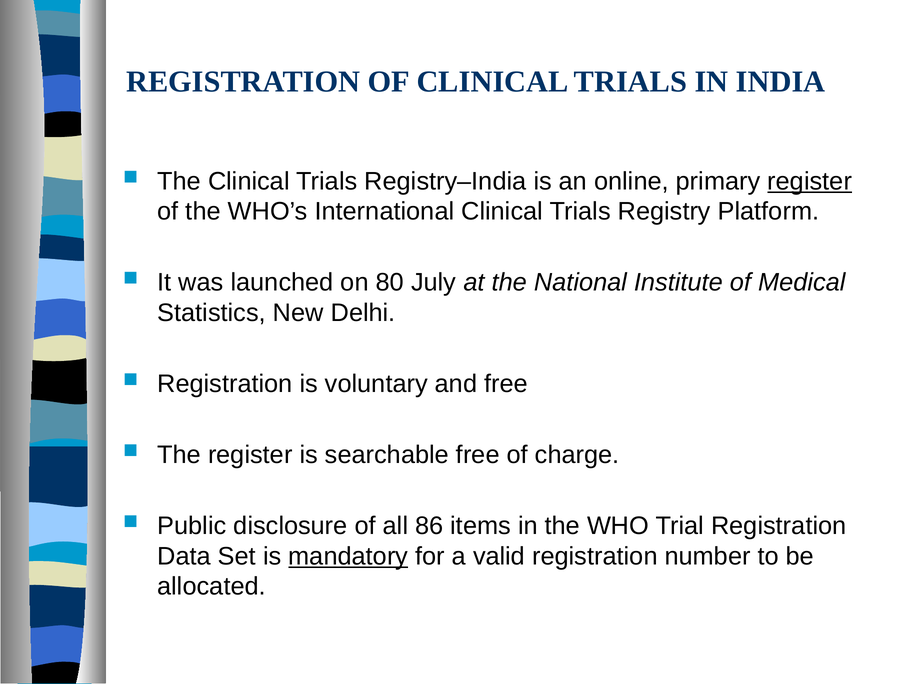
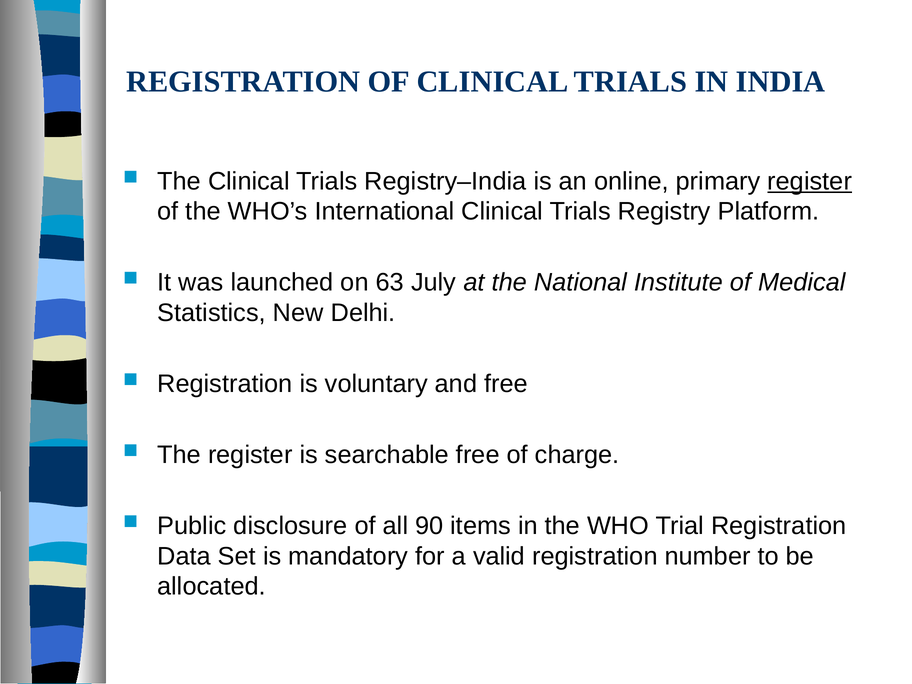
80: 80 -> 63 (390, 283)
86: 86 -> 90 (429, 526)
mandatory underline: present -> none (348, 556)
